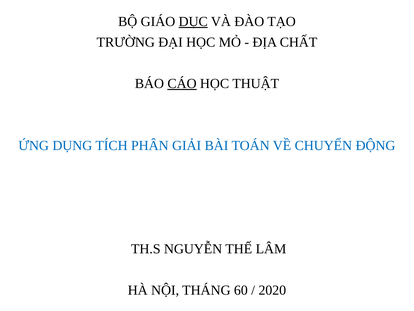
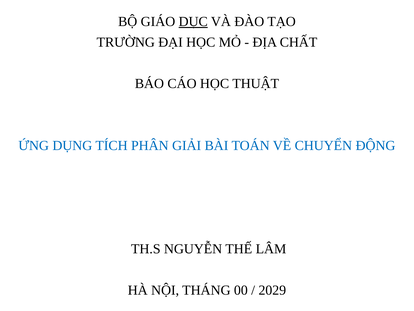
CÁO underline: present -> none (182, 83)
60: 60 -> 00 (241, 290)
2020: 2020 -> 2029 (272, 290)
